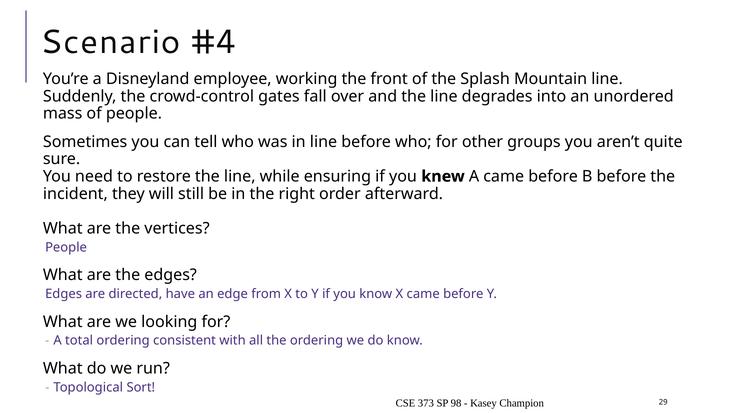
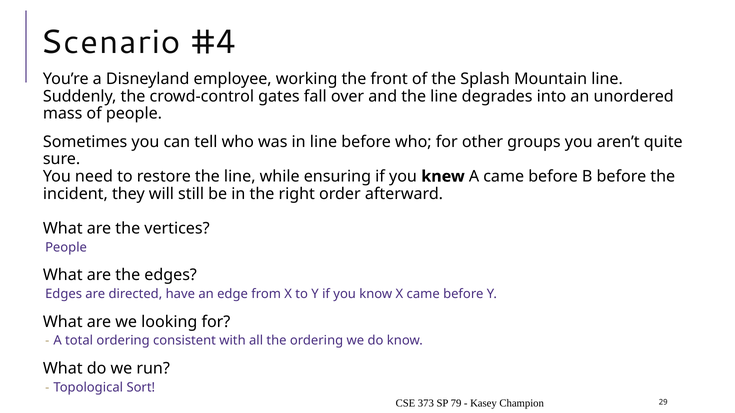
98: 98 -> 79 (456, 404)
